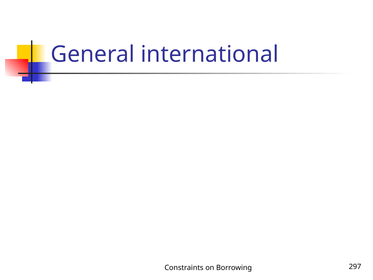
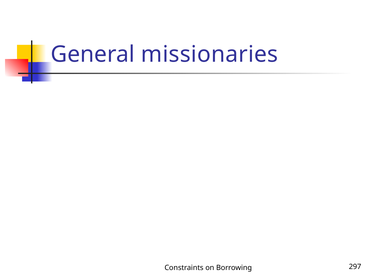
international: international -> missionaries (210, 54)
